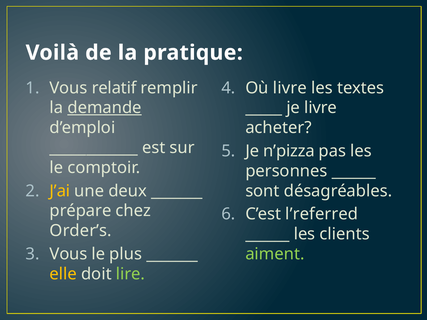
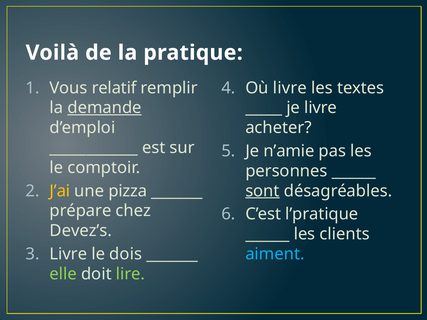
n’pizza: n’pizza -> n’amie (289, 151)
deux: deux -> pizza (128, 191)
sont underline: none -> present (262, 191)
l’referred: l’referred -> l’pratique (322, 214)
Order’s: Order’s -> Devez’s (81, 231)
Vous: Vous -> Livre (68, 254)
plus: plus -> dois (126, 254)
aiment colour: light green -> light blue (275, 254)
elle colour: yellow -> light green (63, 274)
